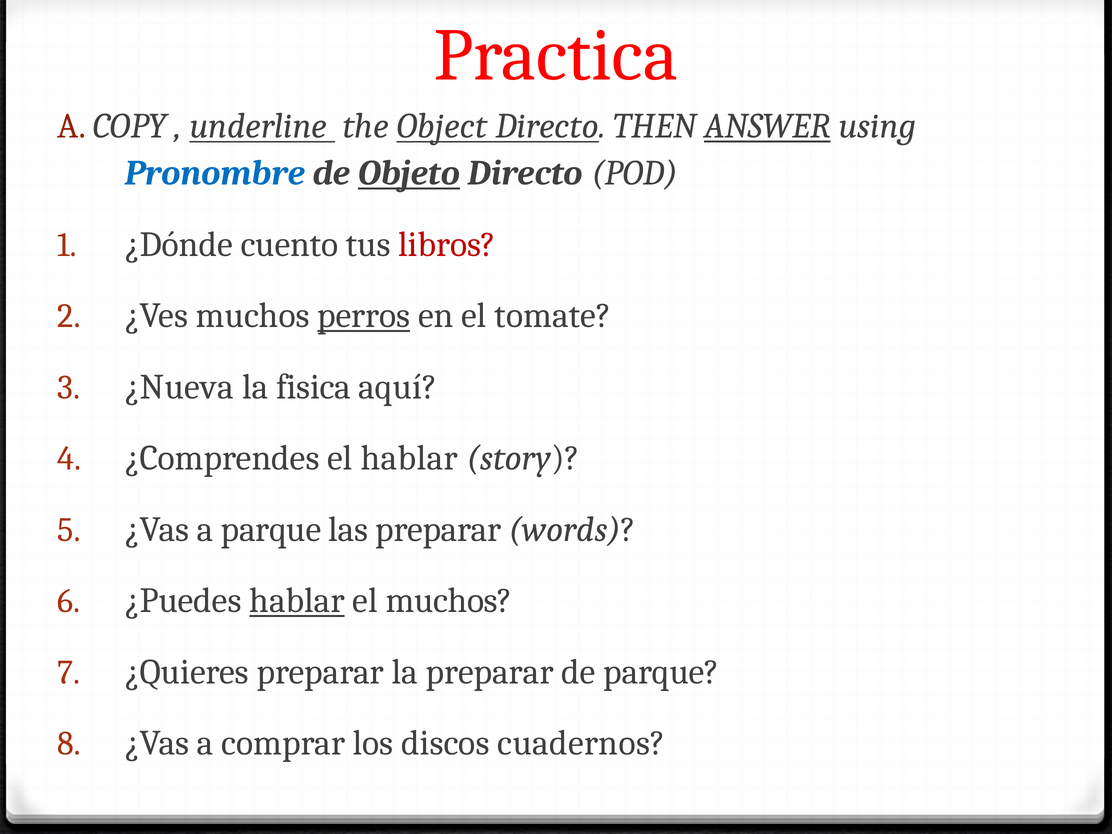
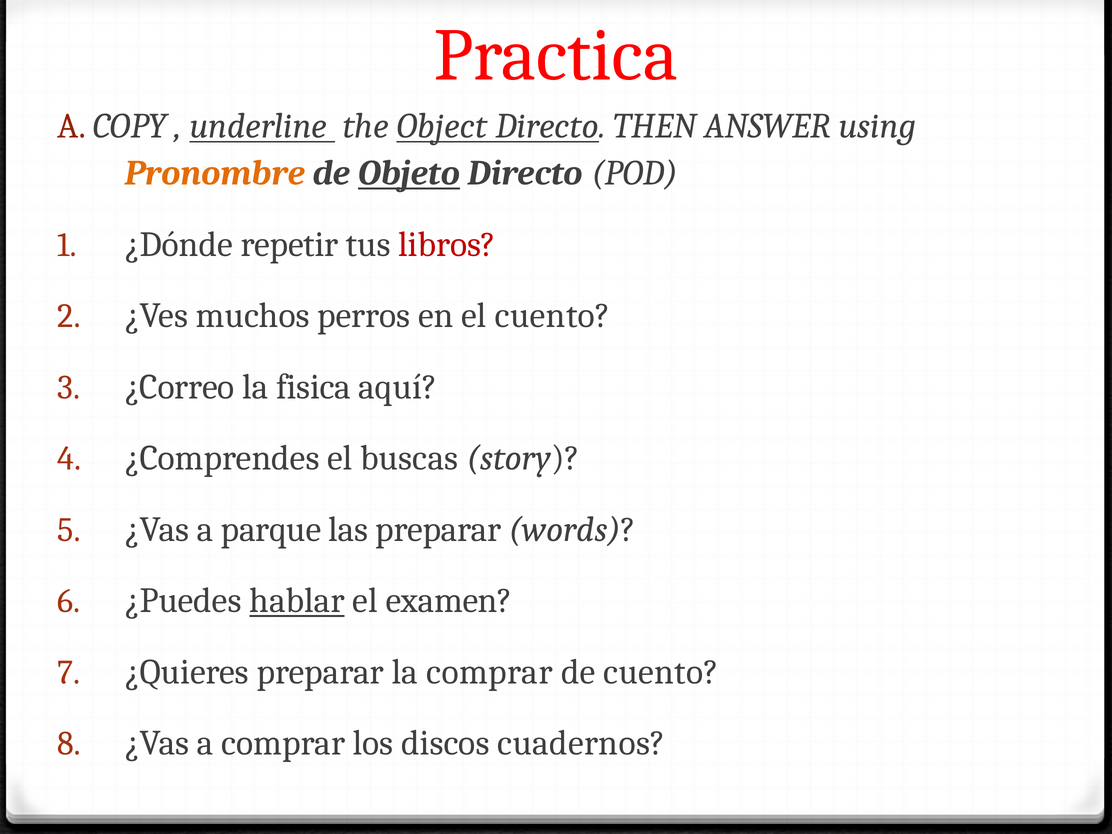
ANSWER underline: present -> none (767, 126)
Pronombre colour: blue -> orange (215, 173)
cuento: cuento -> repetir (289, 244)
perros underline: present -> none (364, 316)
el tomate: tomate -> cuento (553, 316)
¿Nueva: ¿Nueva -> ¿Correo (180, 387)
el hablar: hablar -> buscas (409, 458)
el muchos: muchos -> examen (449, 601)
la preparar: preparar -> comprar (489, 672)
de parque: parque -> cuento (661, 672)
